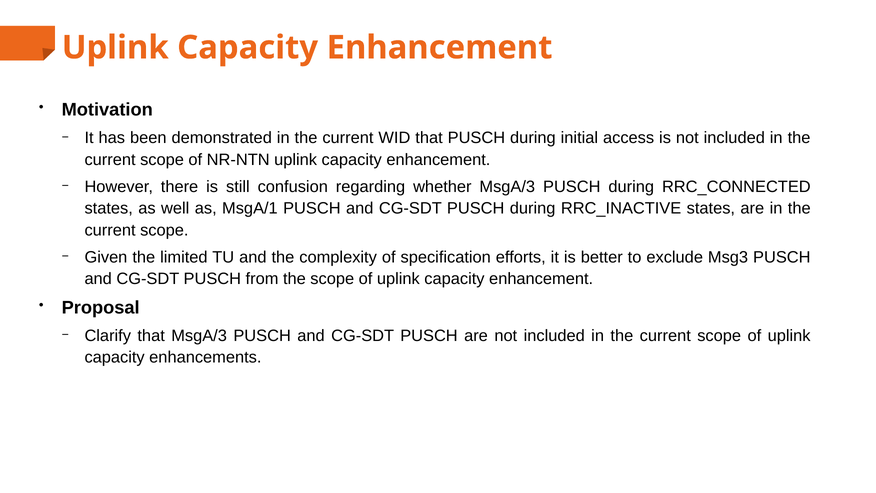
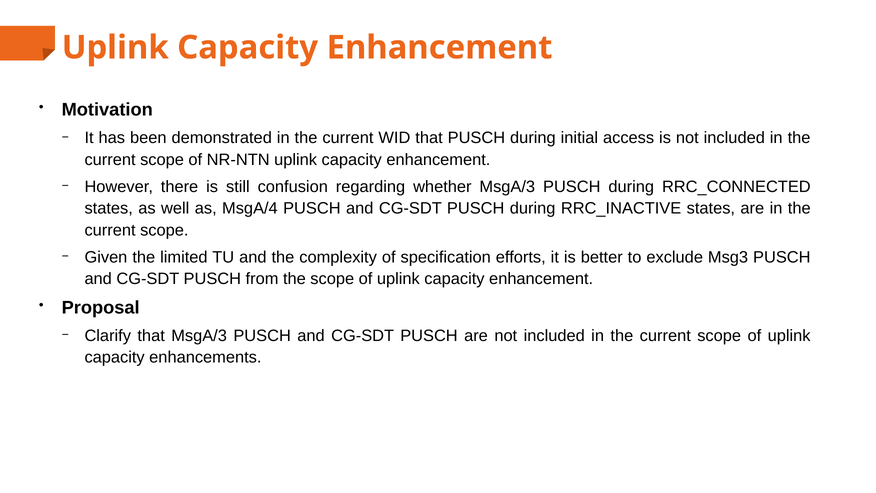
MsgA/1: MsgA/1 -> MsgA/4 (250, 208)
